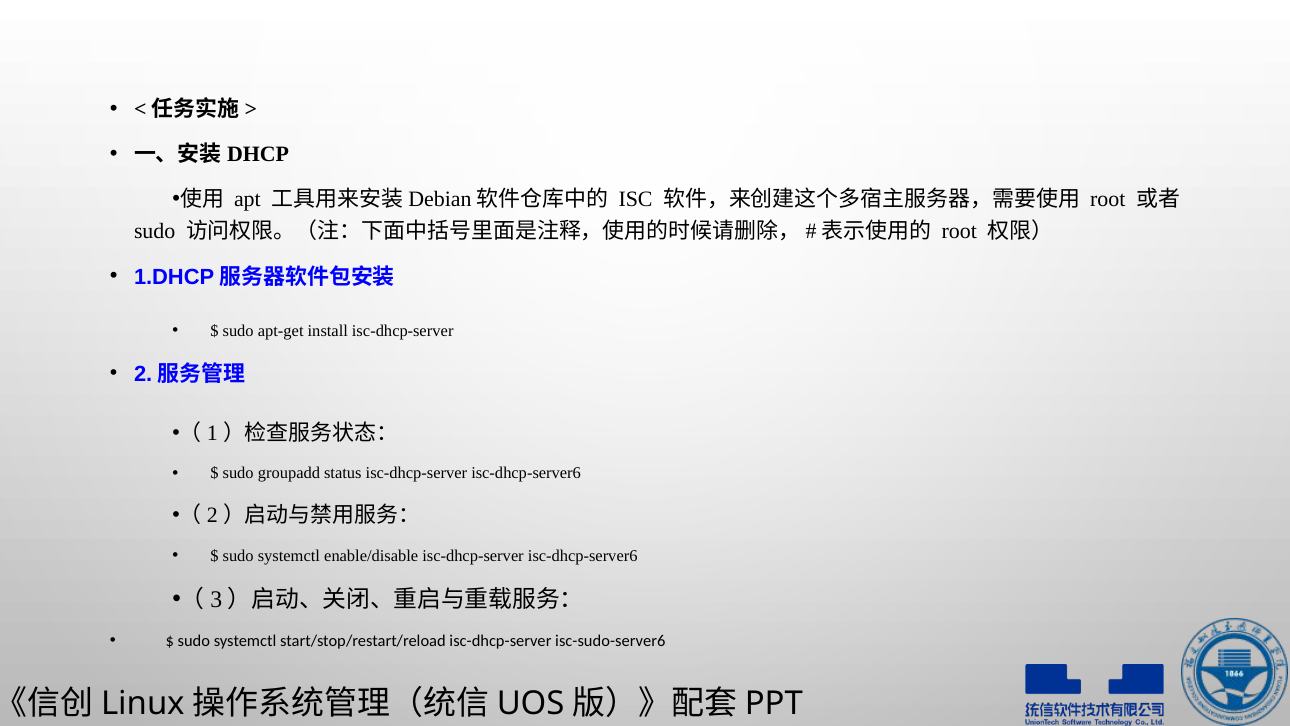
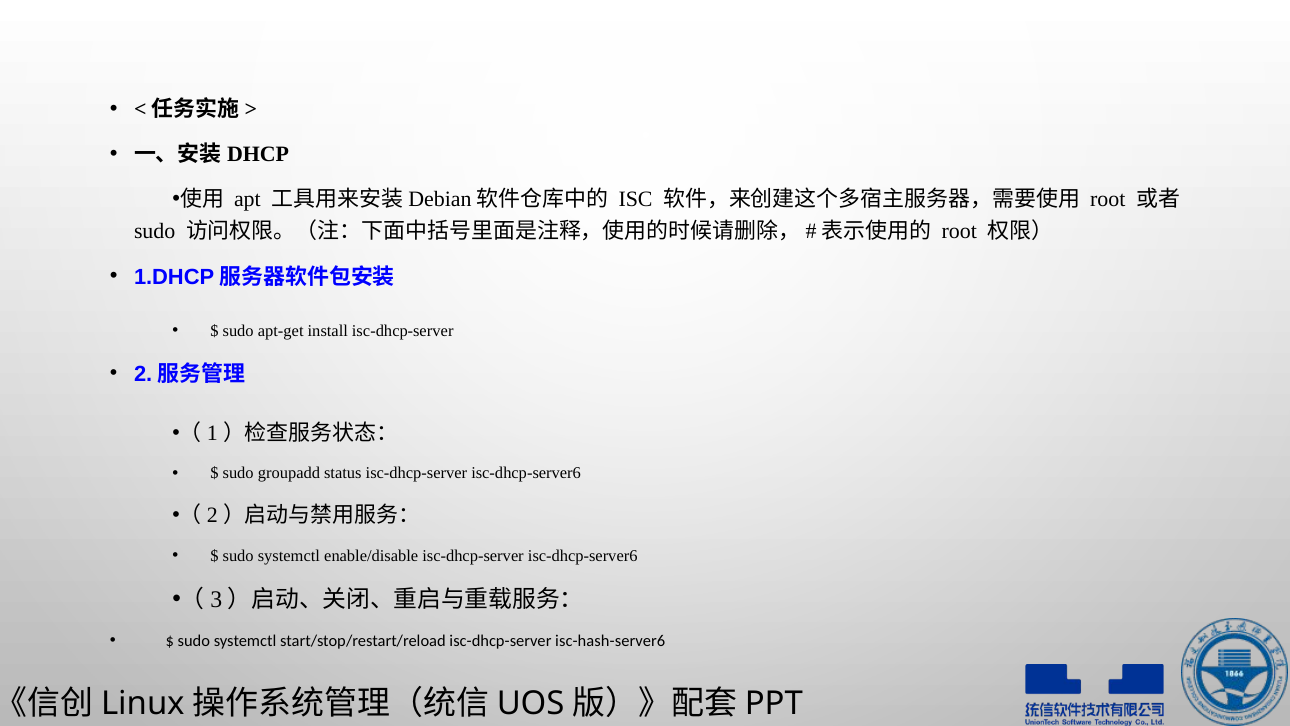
isc-sudo-server6: isc-sudo-server6 -> isc-hash-server6 (610, 640)
